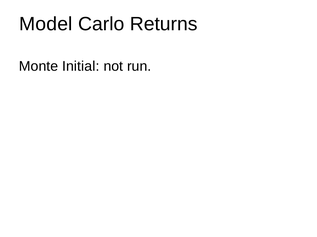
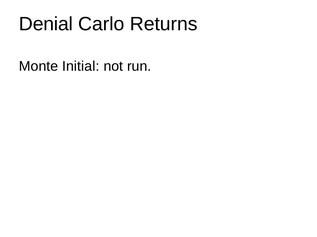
Model: Model -> Denial (46, 24)
